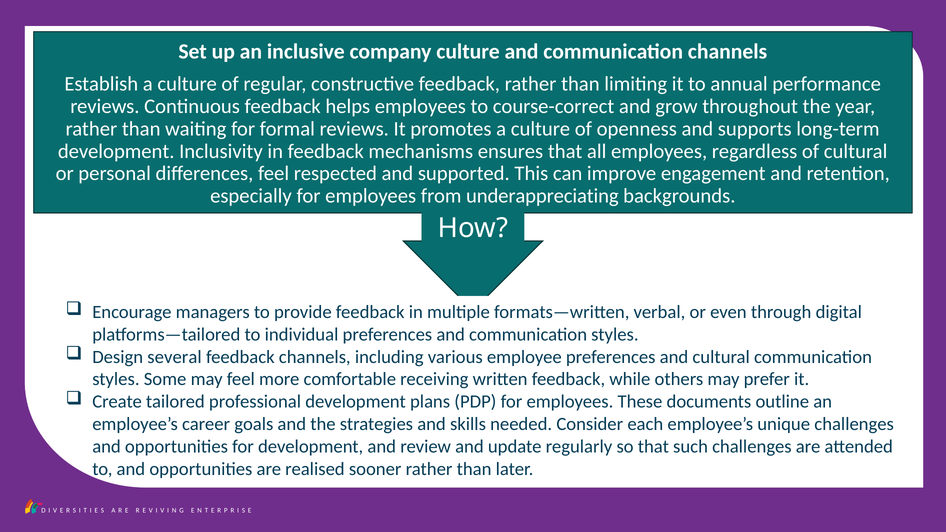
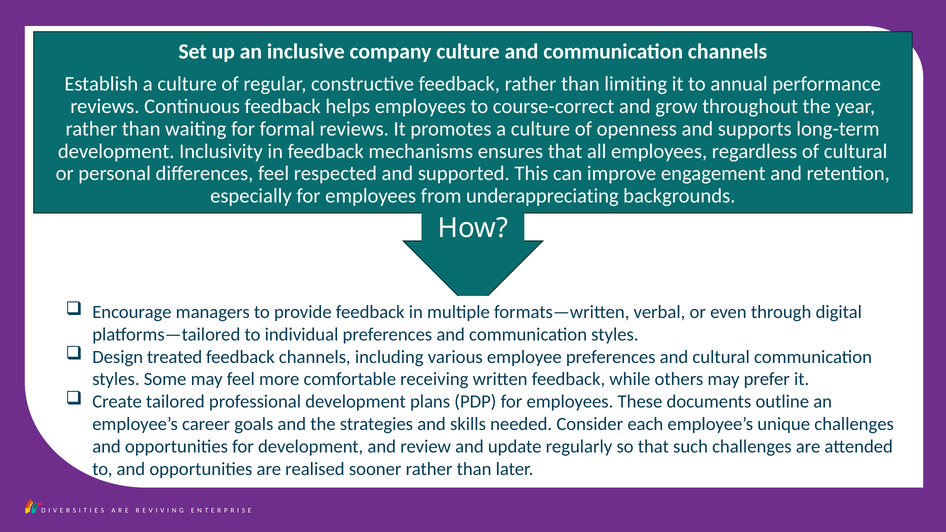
several: several -> treated (175, 357)
